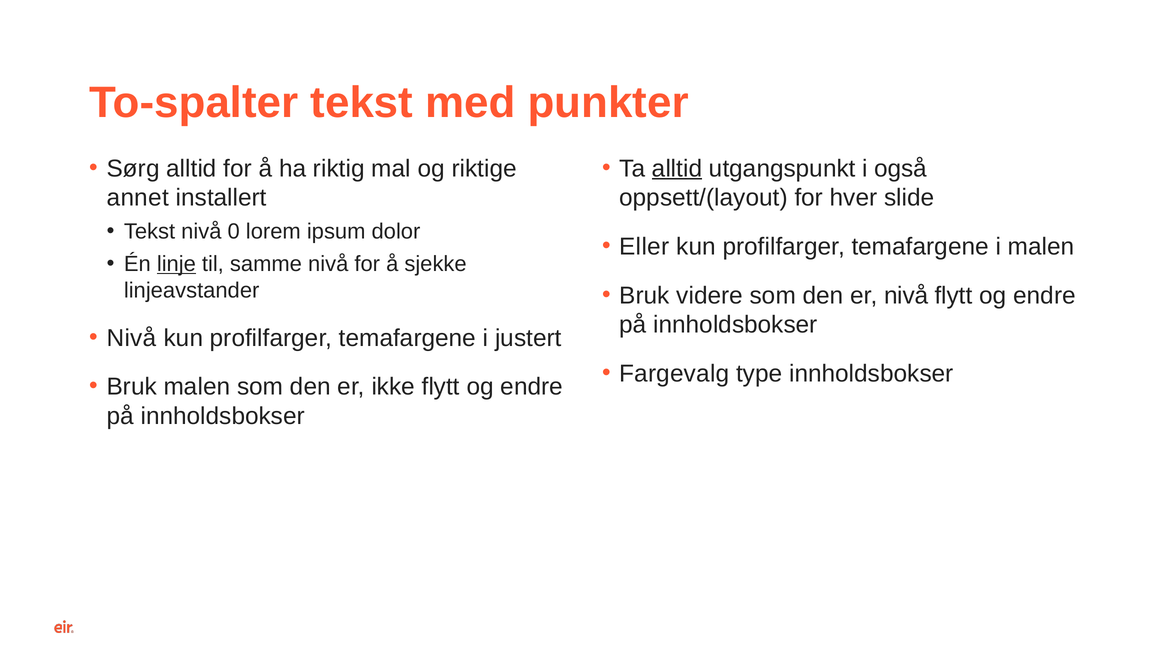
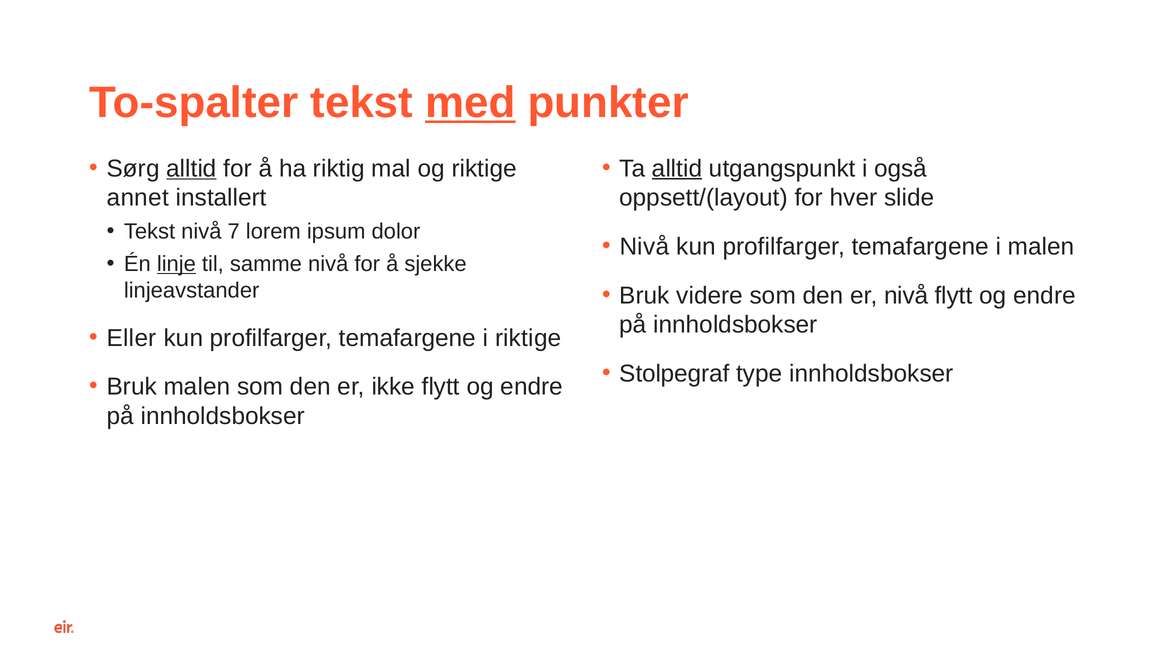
med underline: none -> present (470, 103)
alltid underline: none -> present (191, 169)
0: 0 -> 7 (234, 232)
Eller: Eller -> Nivå (644, 247)
Nivå: Nivå -> Eller (132, 338)
i justert: justert -> riktige (528, 338)
Fargevalg: Fargevalg -> Stolpegraf (674, 374)
